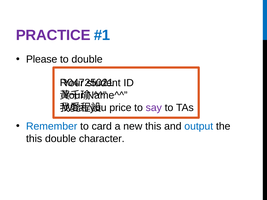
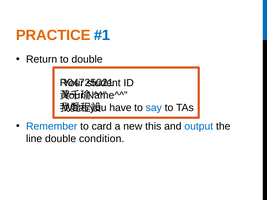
PRACTICE colour: purple -> orange (53, 35)
Please: Please -> Return (42, 59)
price: price -> have (120, 108)
say colour: purple -> blue (154, 108)
this: this -> line (34, 139)
character: character -> condition (102, 139)
